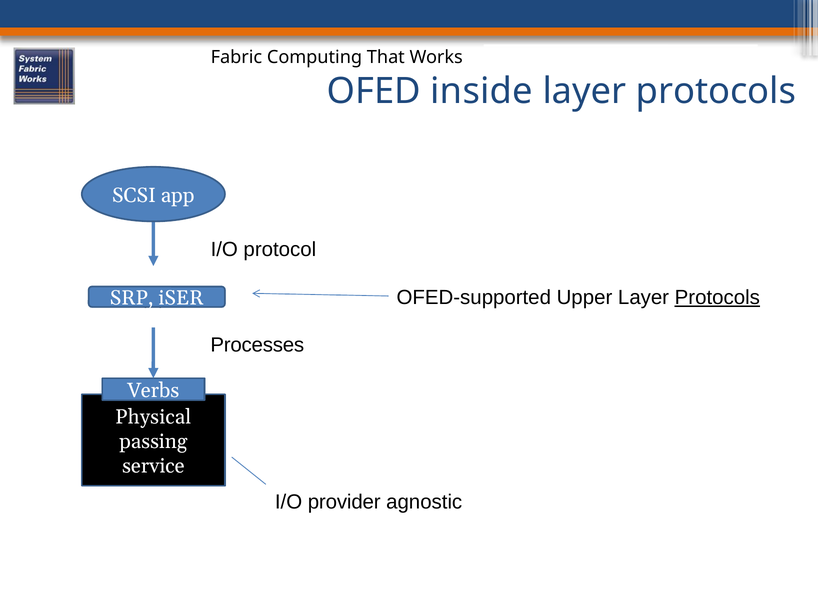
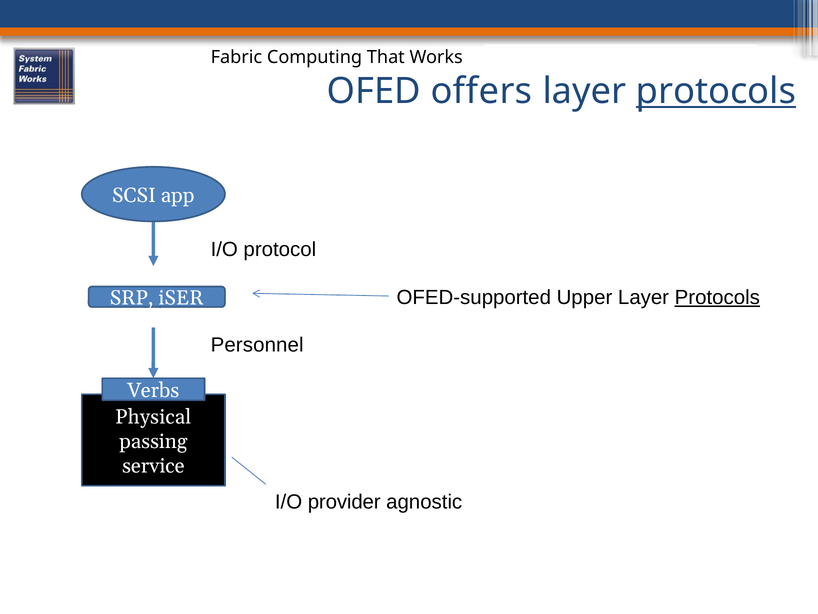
inside: inside -> offers (482, 91)
protocols underline: none -> present (716, 91)
Processes: Processes -> Personnel (257, 345)
